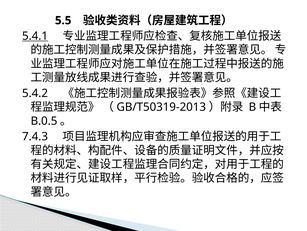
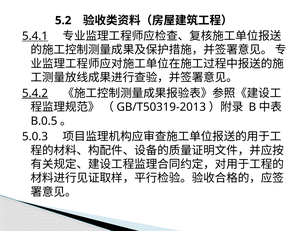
5.5: 5.5 -> 5.2 (63, 20)
5.4.2 underline: none -> present (35, 93)
7.4.3: 7.4.3 -> 5.0.3 (35, 136)
